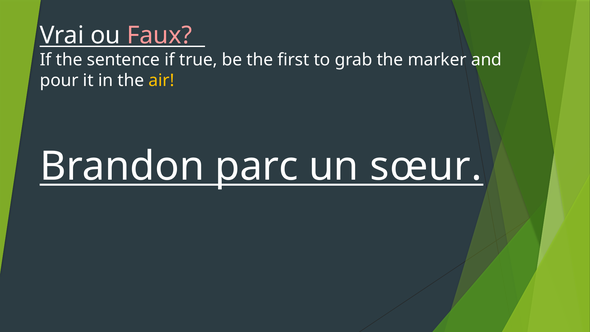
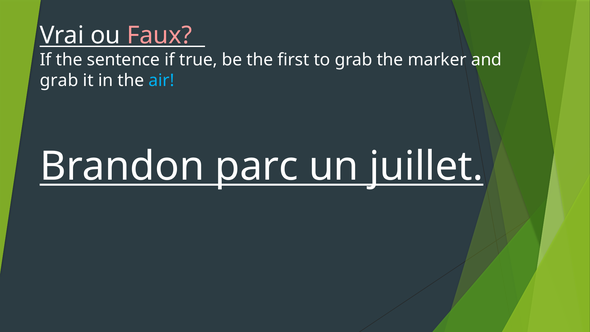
pour: pour -> grab (59, 80)
air colour: yellow -> light blue (161, 80)
sœur: sœur -> juillet (426, 166)
